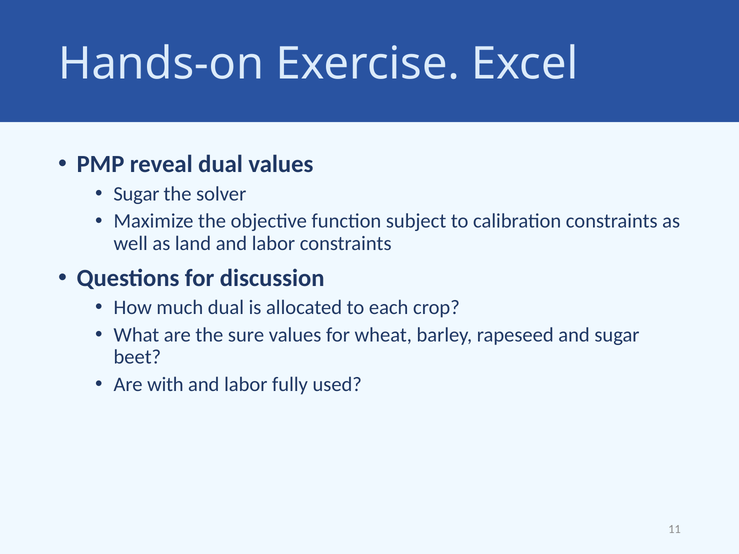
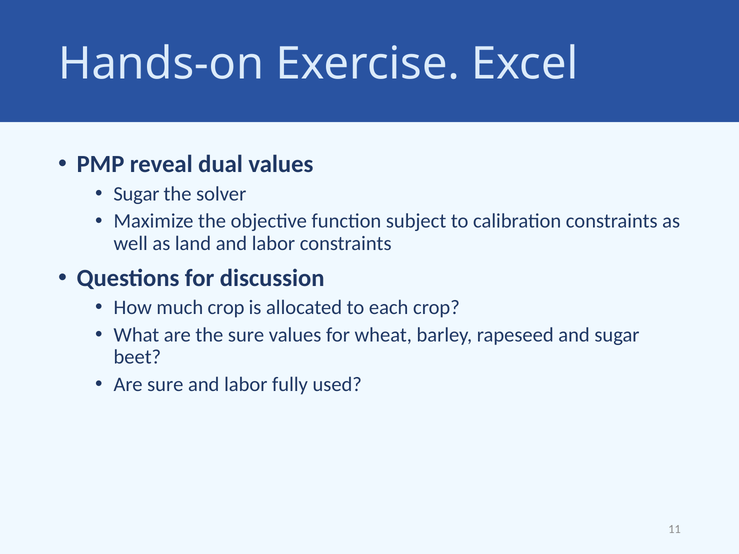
much dual: dual -> crop (226, 308)
Are with: with -> sure (165, 384)
